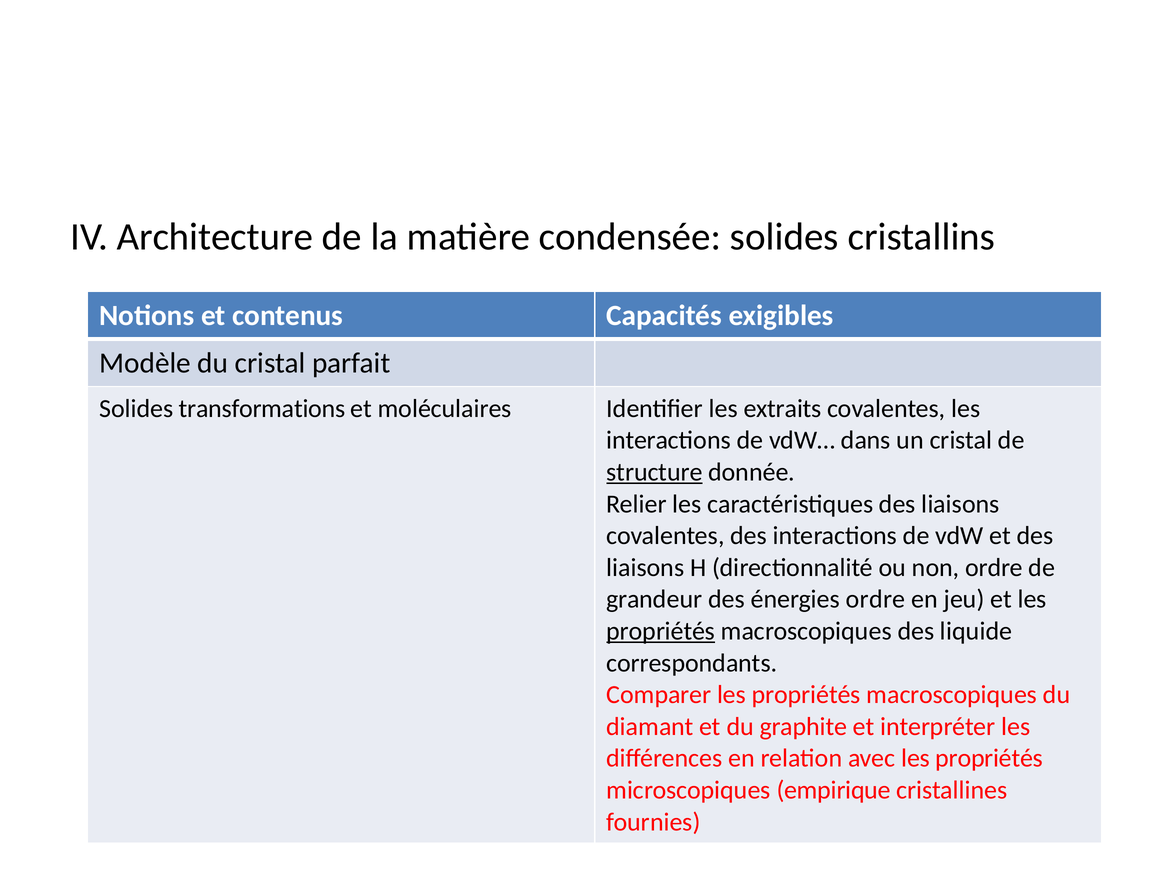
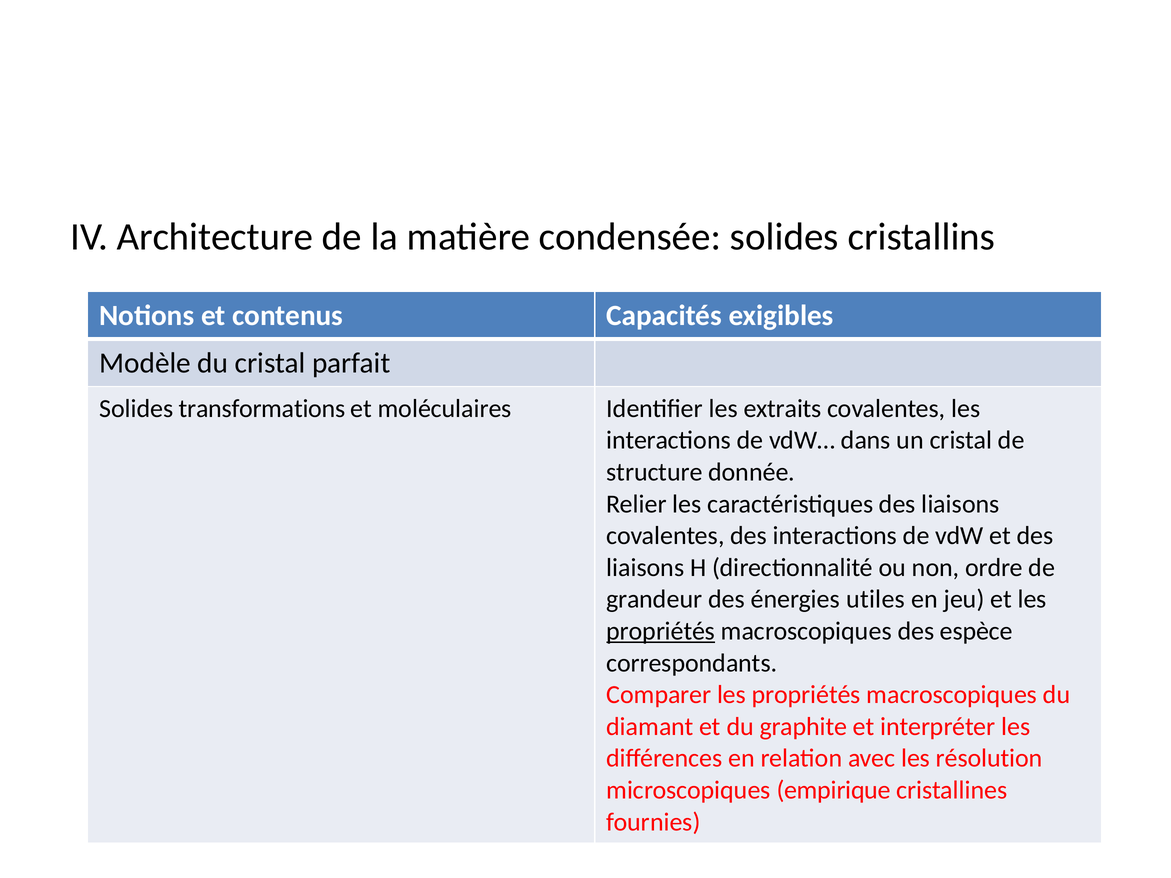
structure underline: present -> none (654, 472)
énergies ordre: ordre -> utiles (876, 600)
liquide: liquide -> espèce (976, 631)
avec les propriétés: propriétés -> résolution (989, 759)
